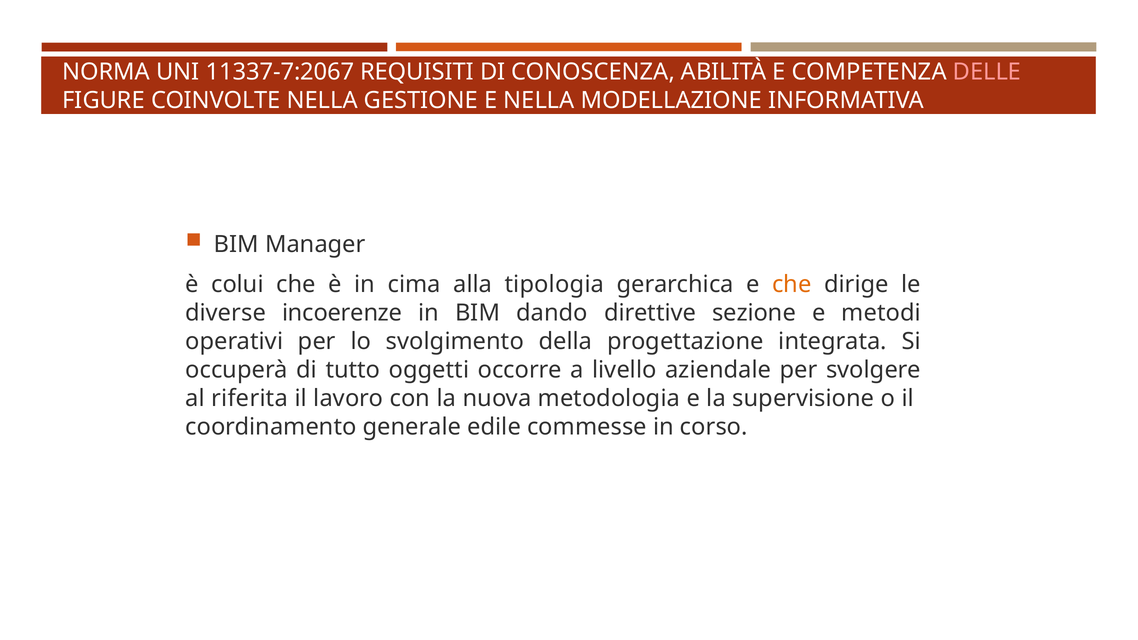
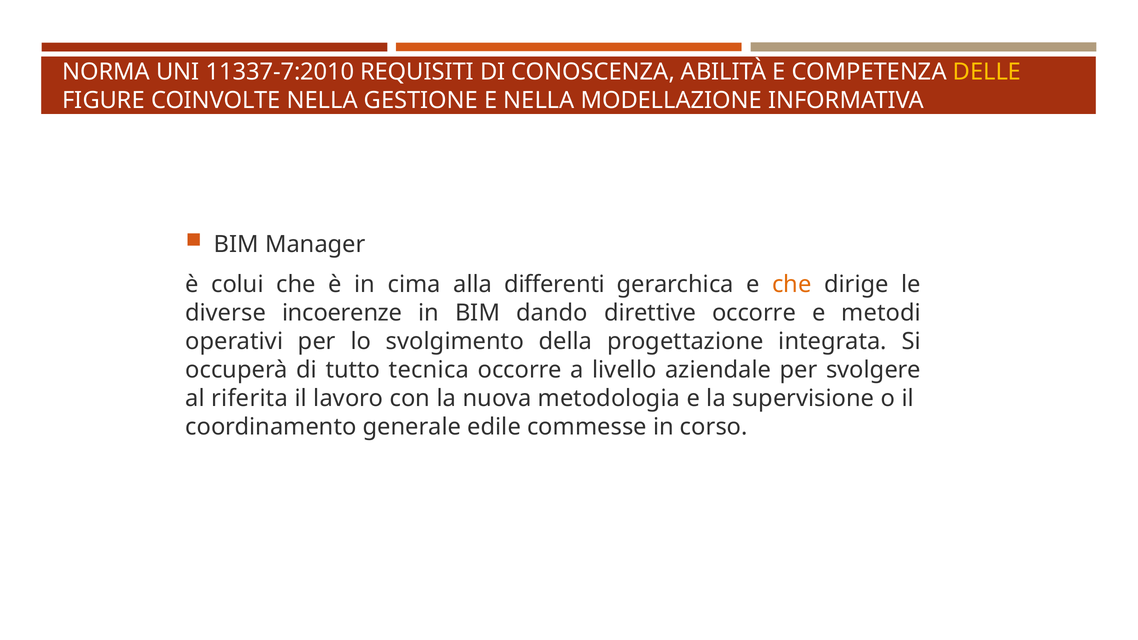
11337-7:2067: 11337-7:2067 -> 11337-7:2010 (280, 72)
DELLE colour: pink -> yellow (987, 72)
tipologia: tipologia -> differenti (555, 285)
direttive sezione: sezione -> occorre (754, 313)
oggetti: oggetti -> tecnica (429, 370)
